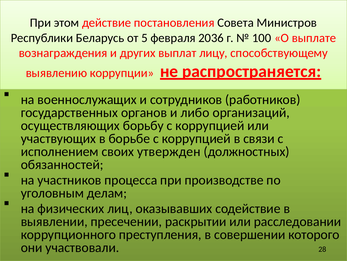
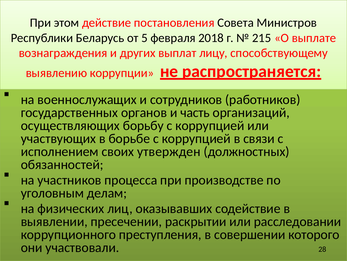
2036: 2036 -> 2018 (211, 38)
100: 100 -> 215 (262, 38)
либо: либо -> часть (195, 112)
